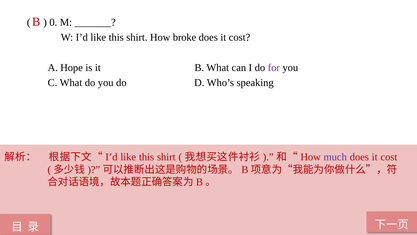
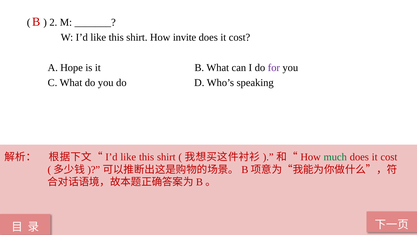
0: 0 -> 2 (53, 22)
broke: broke -> invite (185, 37)
much colour: purple -> green (335, 157)
